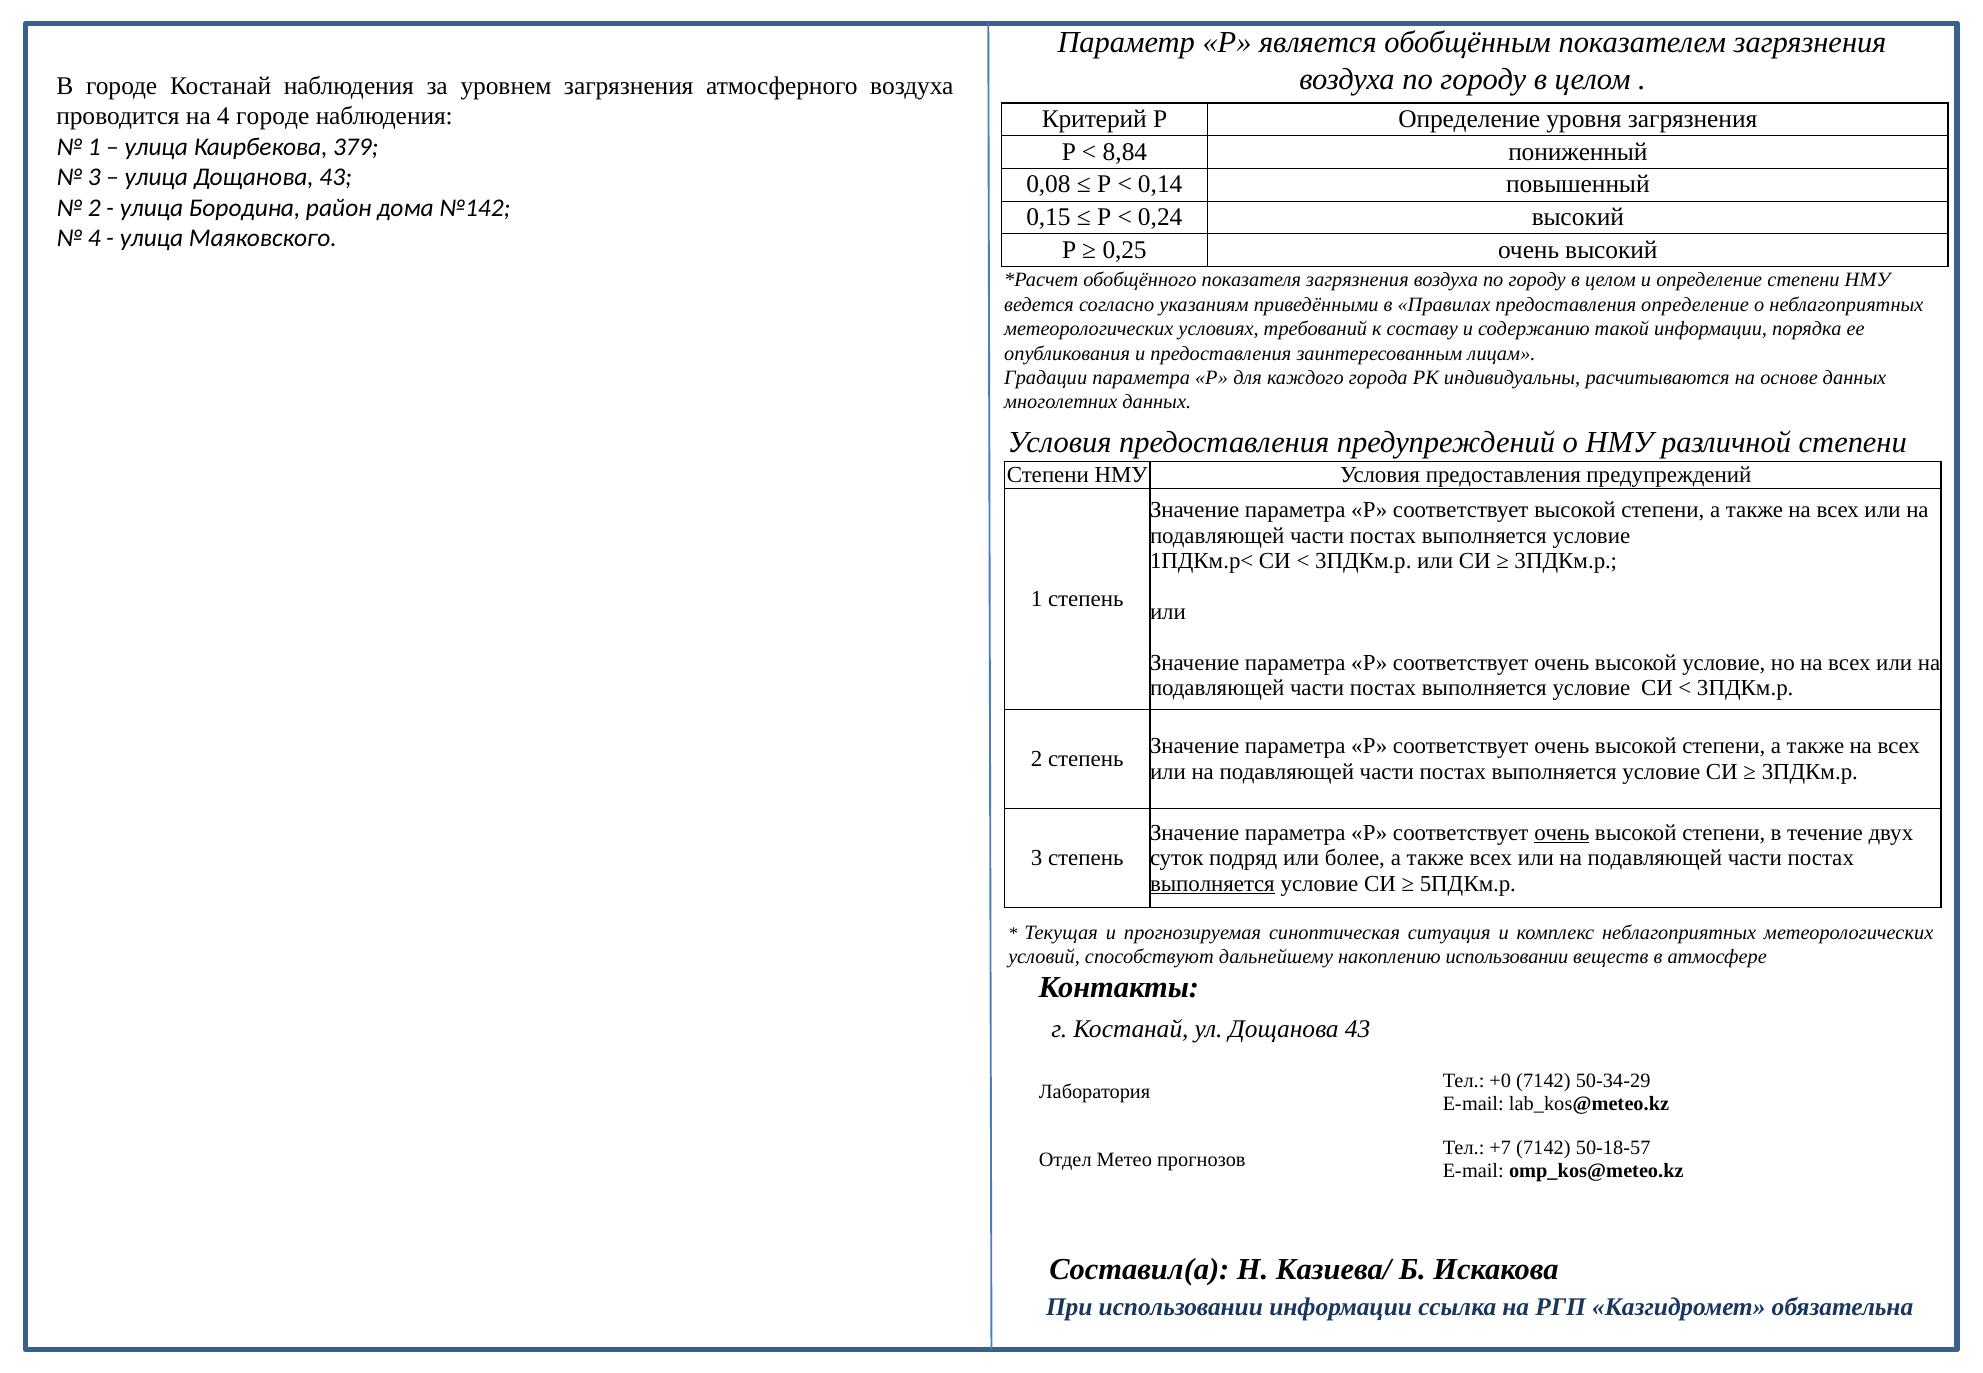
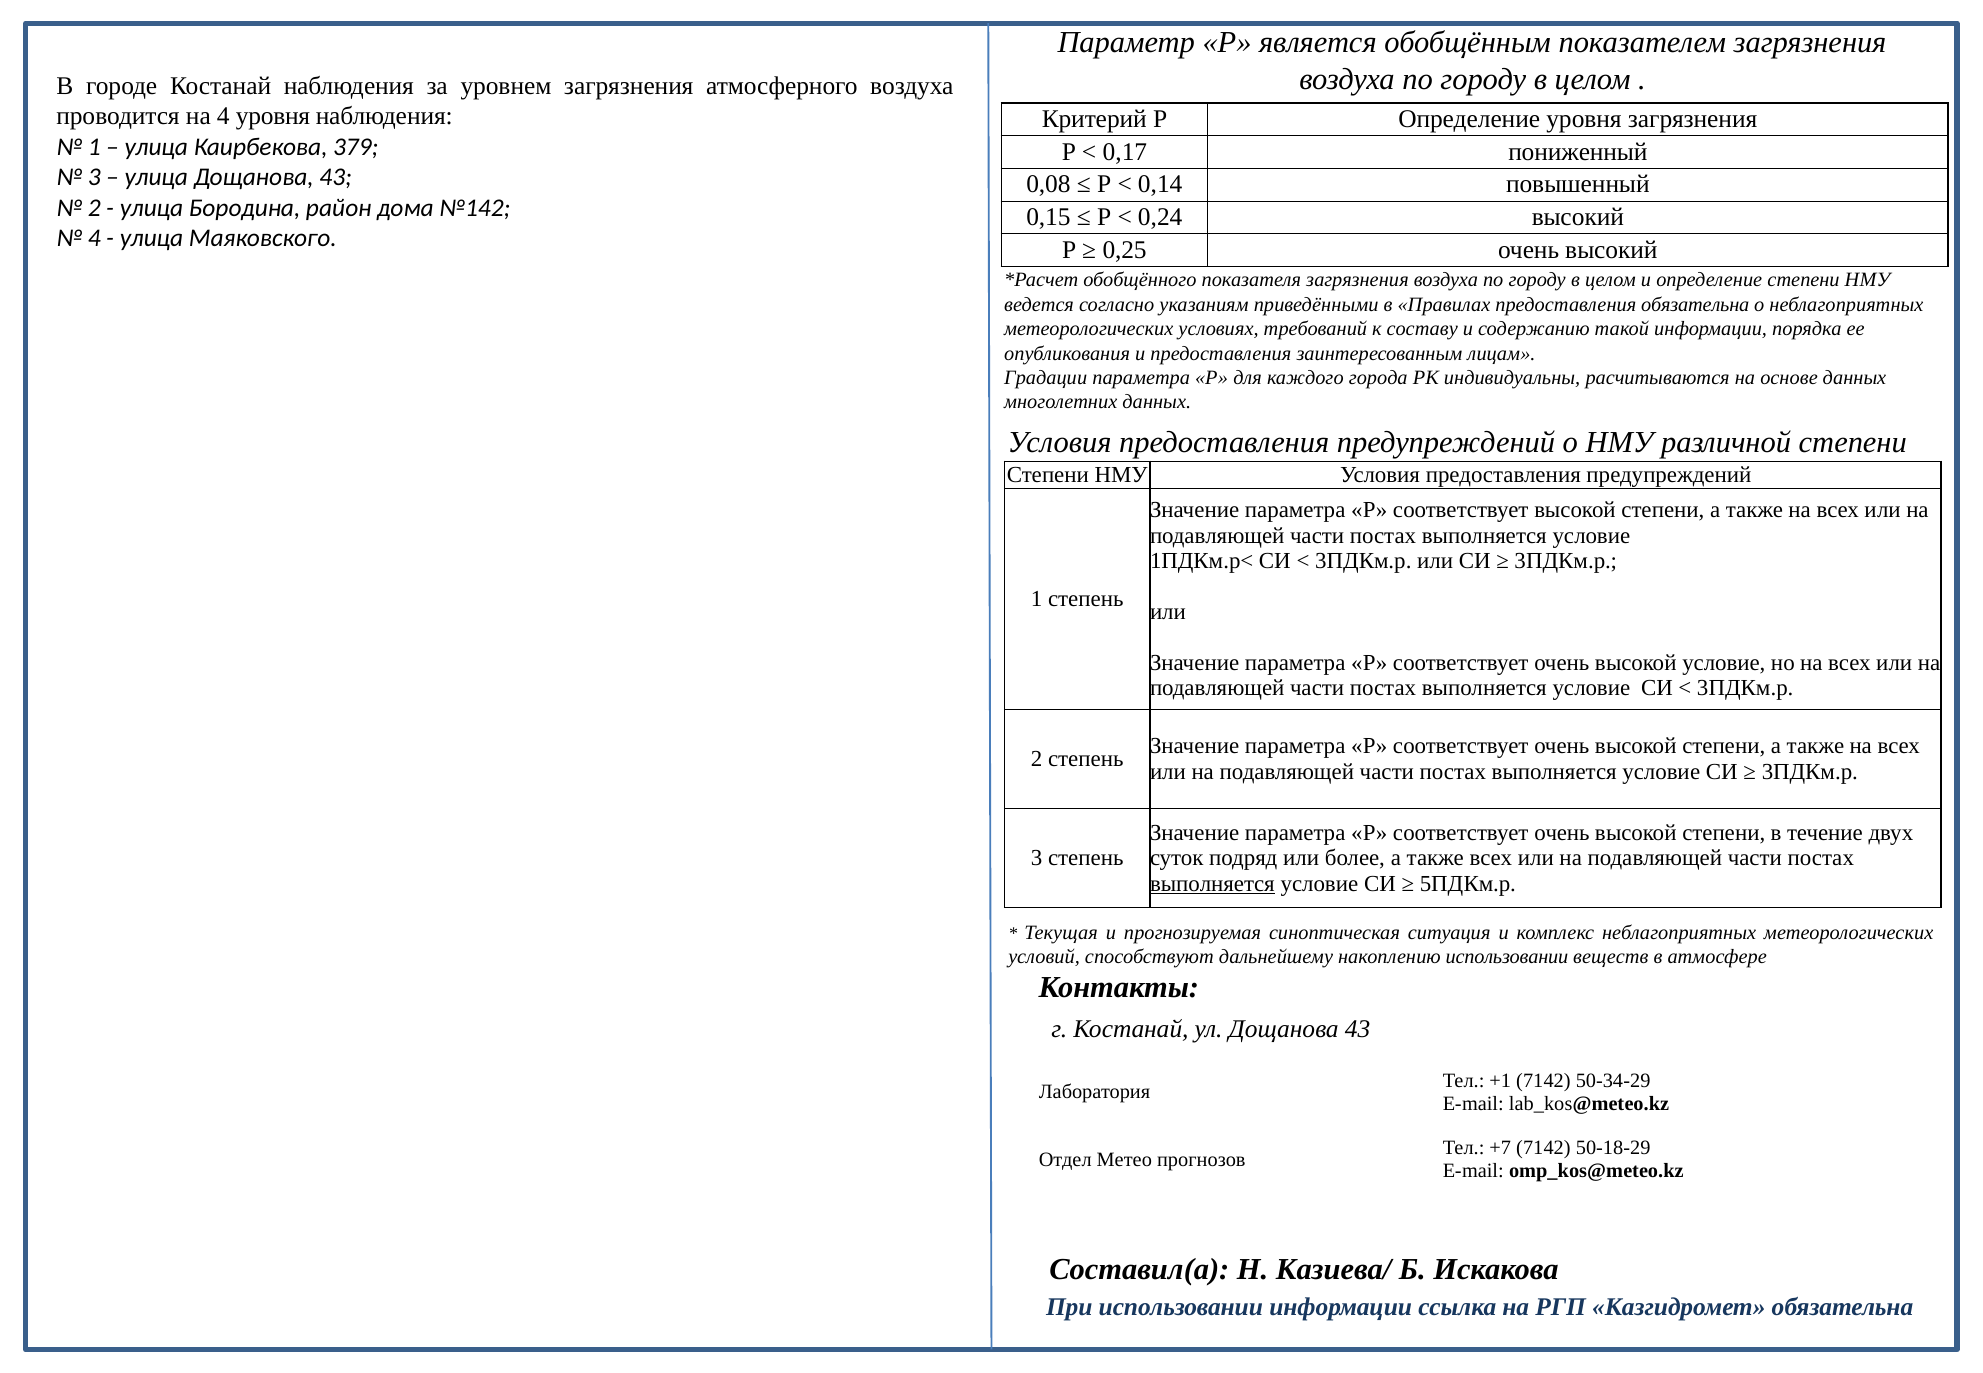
4 городе: городе -> уровня (273, 116)
8,84: 8,84 -> 0,17 (1125, 152)
предоставления определение: определение -> обязательна (1695, 305)
очень underline: present -> none (1562, 833)
+0: +0 -> +1 (1500, 1081)
50-18-57: 50-18-57 -> 50-18-29 (1613, 1148)
